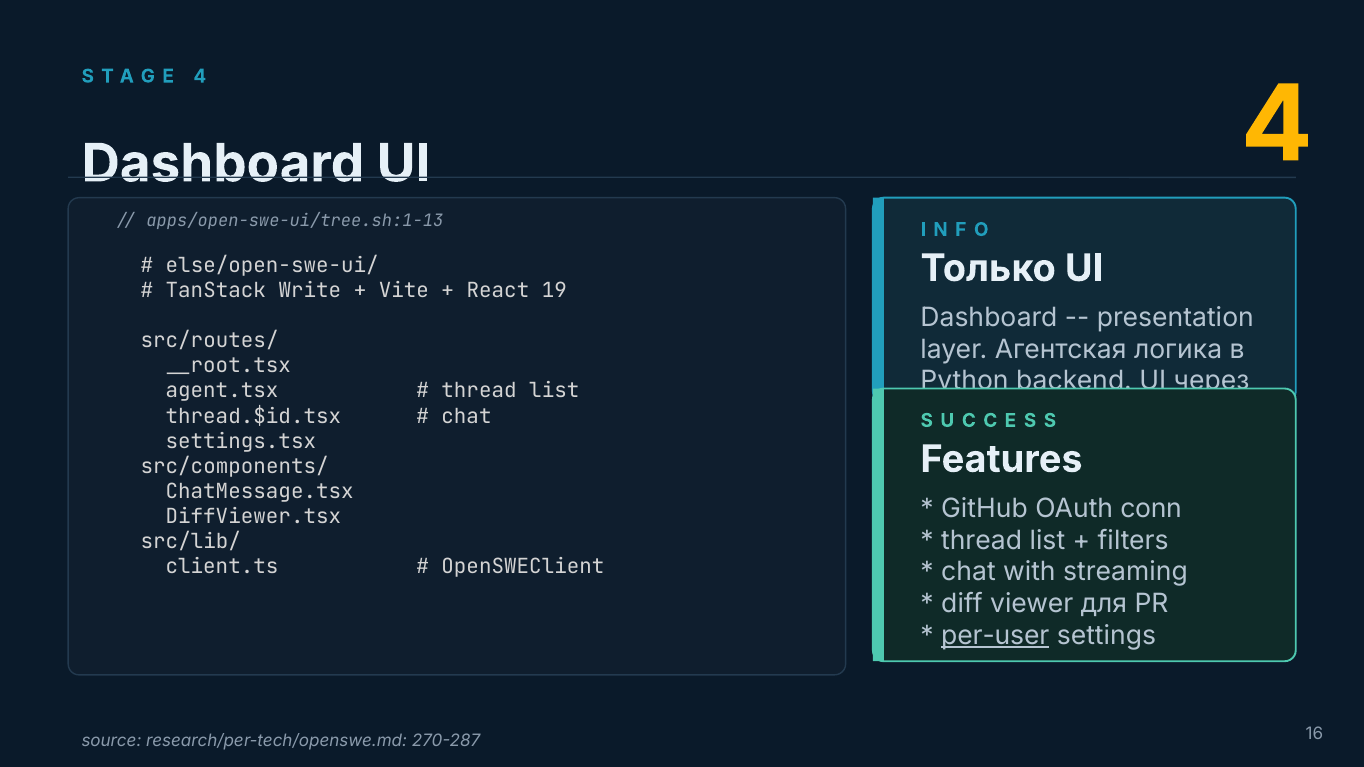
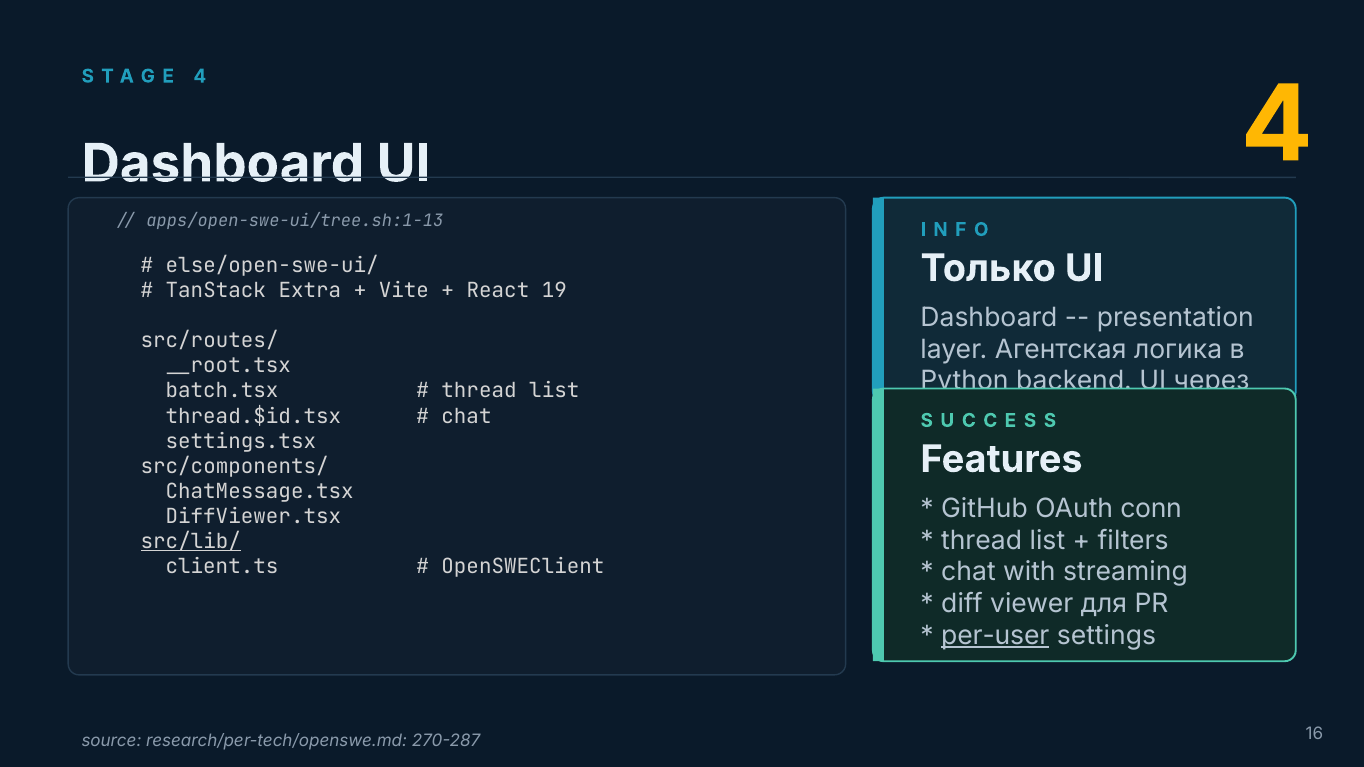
Write: Write -> Extra (310, 291)
agent.tsx: agent.tsx -> batch.tsx (222, 391)
src/lib/ underline: none -> present (191, 541)
